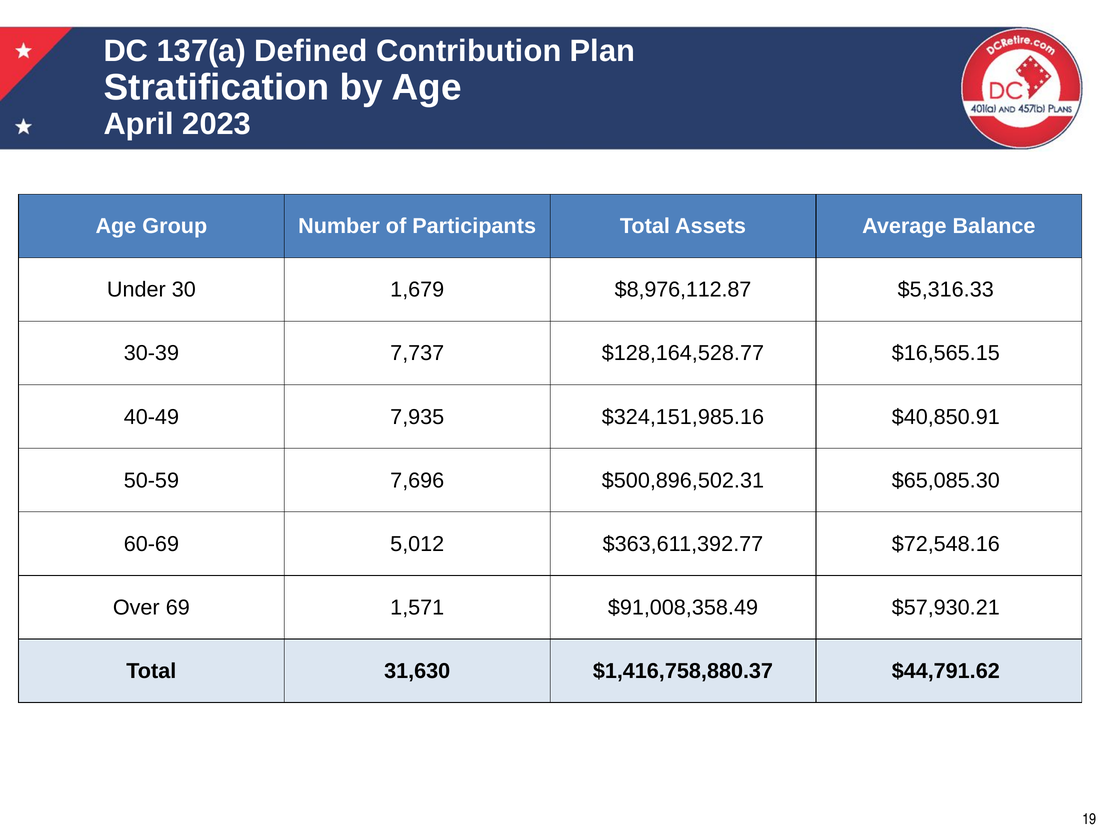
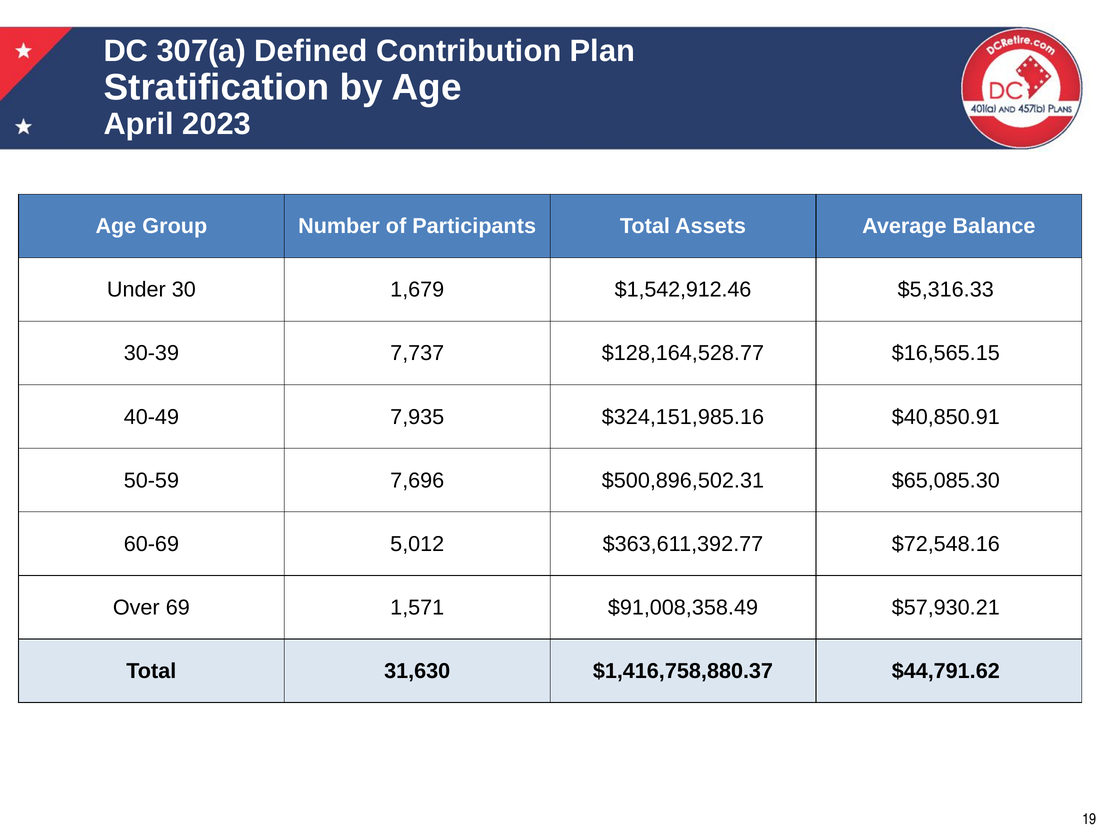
137(a: 137(a -> 307(a (201, 51)
$8,976,112.87: $8,976,112.87 -> $1,542,912.46 (683, 290)
